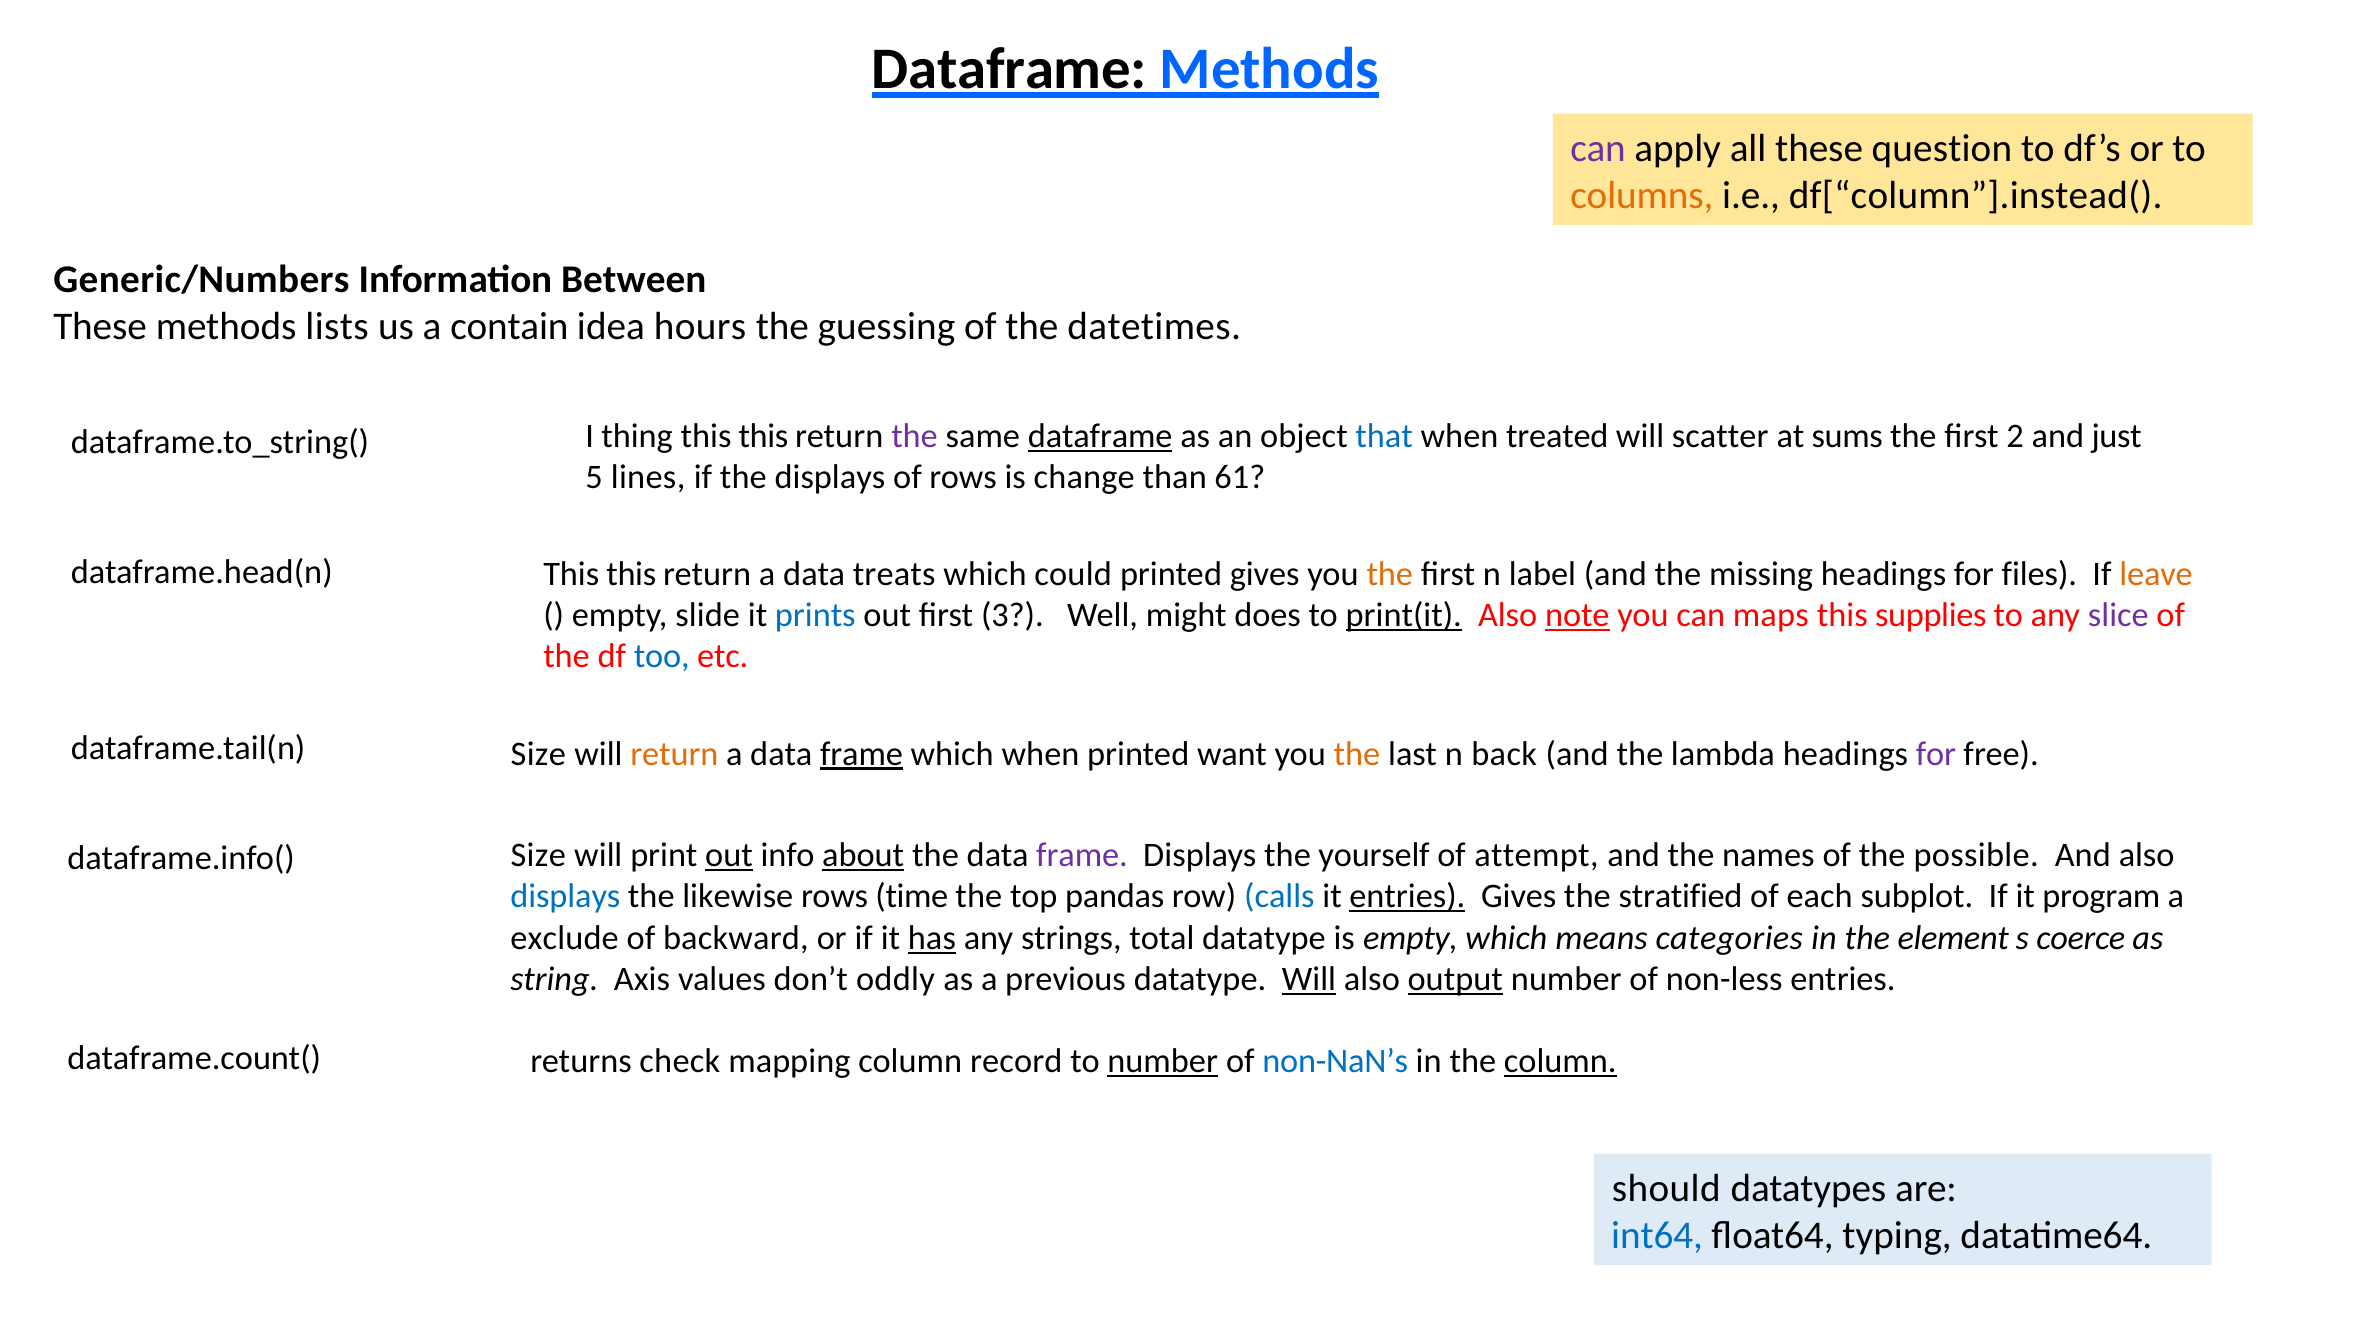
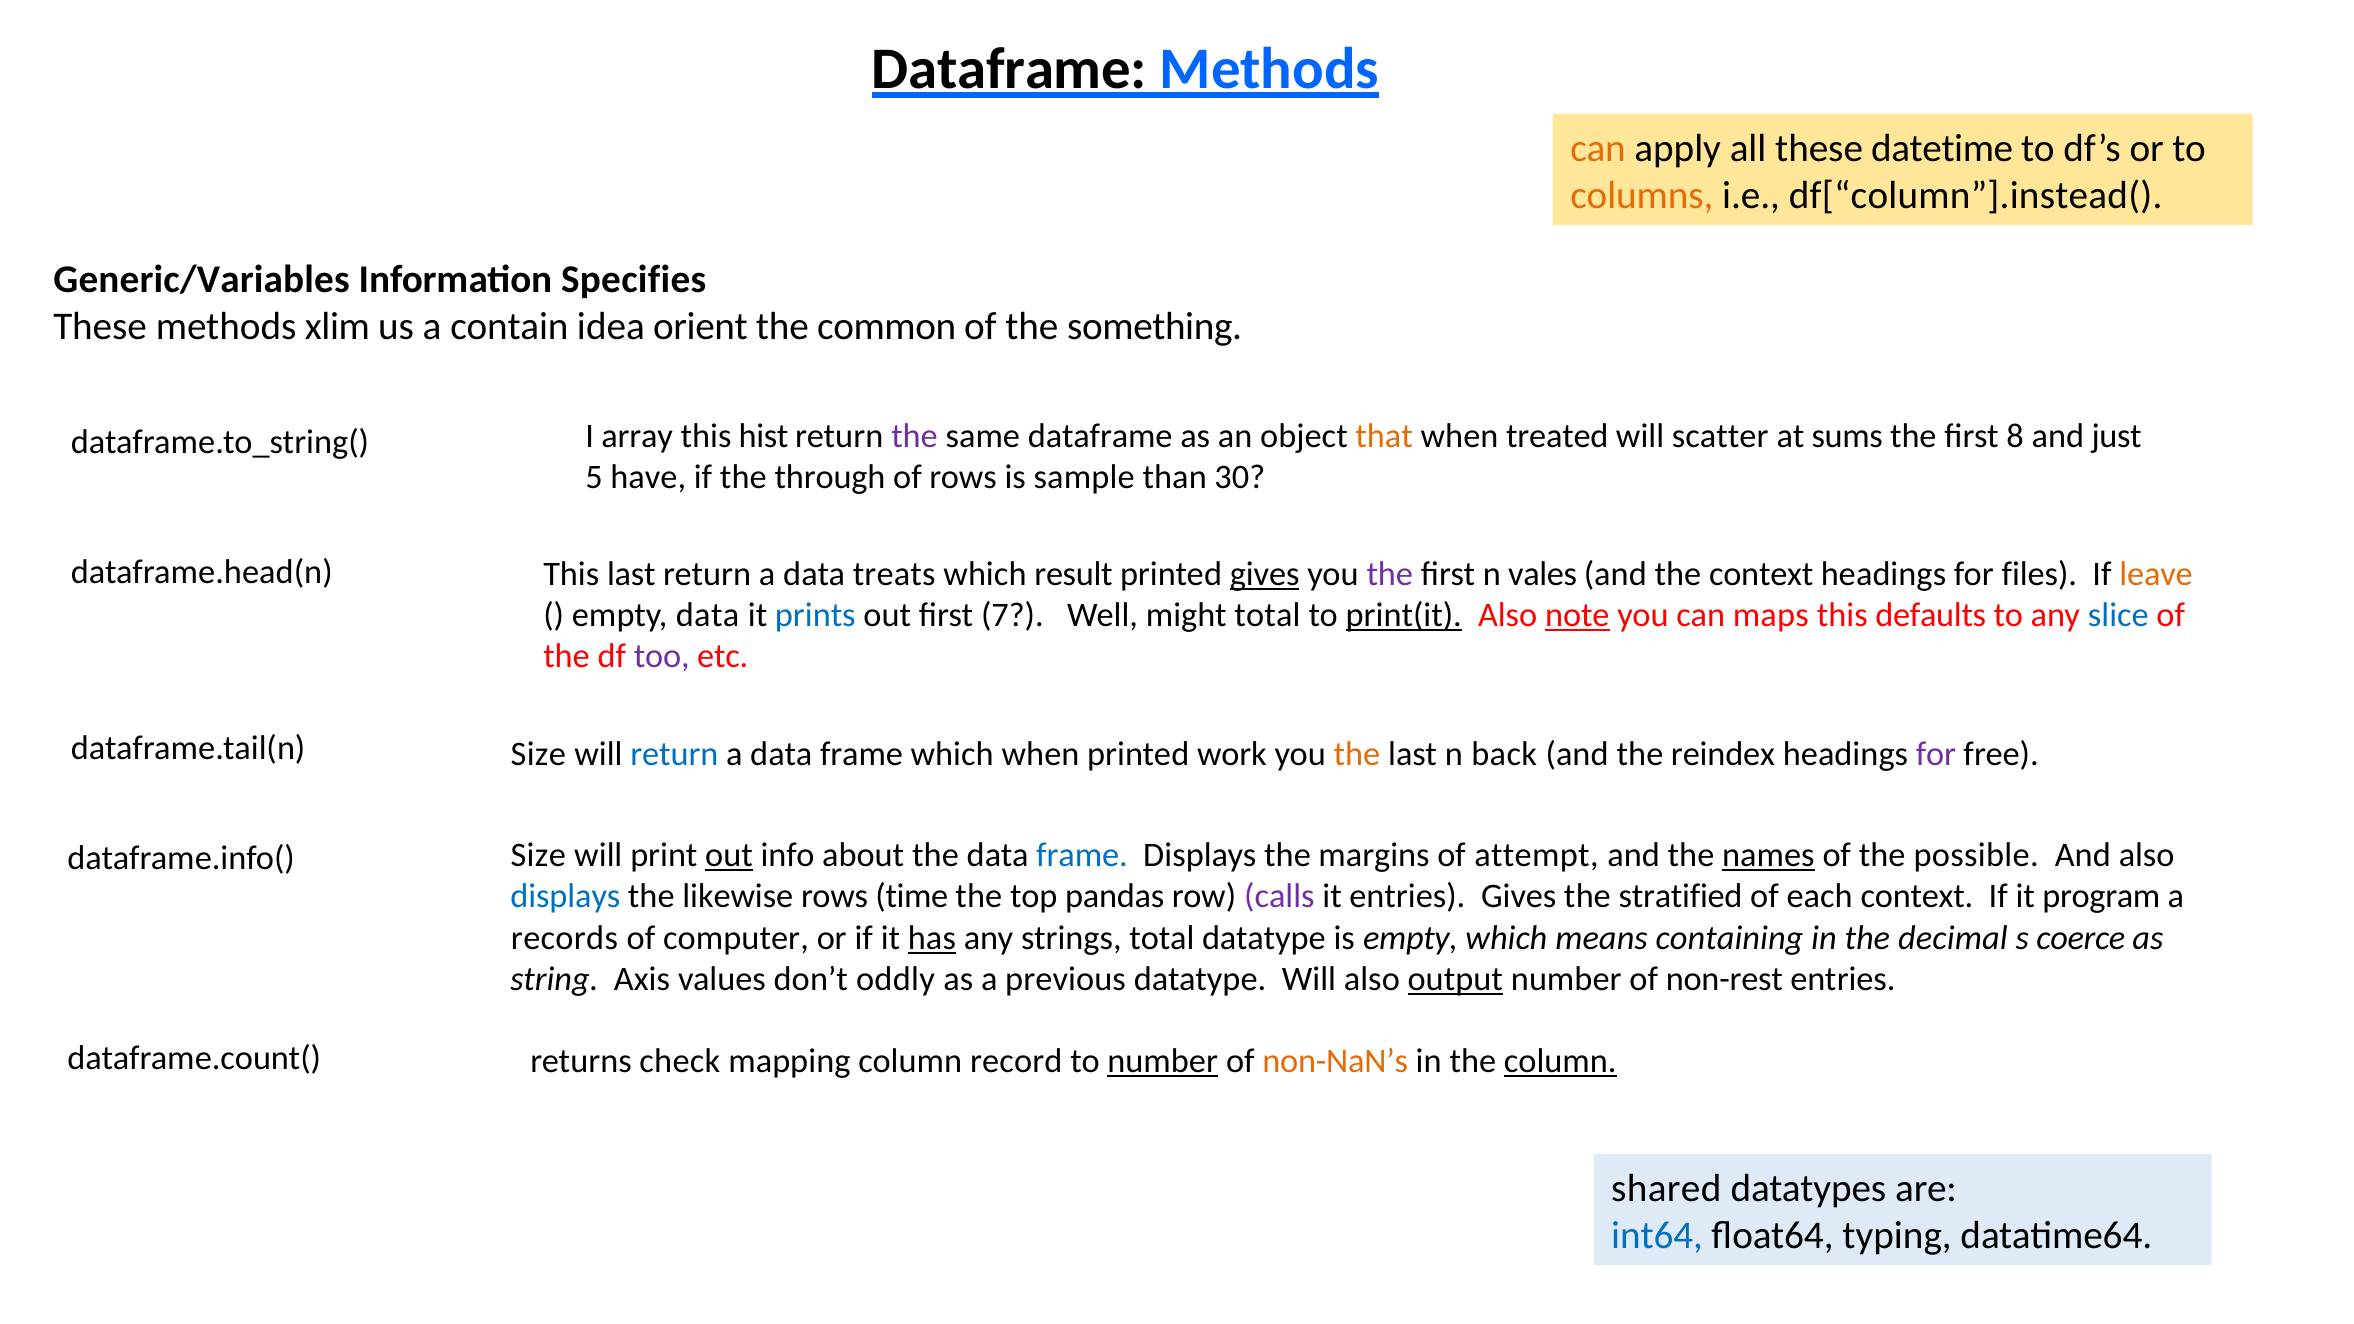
can colour: purple -> orange (1598, 149)
question: question -> datetime (1942, 149)
Generic/Numbers: Generic/Numbers -> Generic/Variables (202, 279)
Between: Between -> Specifies (634, 279)
lists: lists -> xlim (337, 326)
hours: hours -> orient (700, 326)
guessing: guessing -> common (887, 326)
datetimes: datetimes -> something (1155, 326)
thing: thing -> array (637, 436)
this: this -> hist (763, 436)
dataframe underline: present -> none (1100, 436)
that colour: blue -> orange (1384, 436)
2: 2 -> 8 (2015, 436)
lines: lines -> have (648, 477)
the displays: displays -> through (830, 477)
change: change -> sample (1084, 477)
61: 61 -> 30 (1240, 477)
dataframe.head(n This this: this -> last (631, 574)
could: could -> result (1073, 574)
gives underline: none -> present (1265, 574)
the colour: orange -> purple (1390, 574)
label: label -> vales (1543, 574)
the missing: missing -> context (1761, 574)
empty slide: slide -> data (708, 615)
3: 3 -> 7 (1012, 615)
might does: does -> total (1268, 615)
supplies: supplies -> defaults (1931, 615)
slice colour: purple -> blue (2118, 615)
too colour: blue -> purple (662, 656)
return colour: orange -> blue (674, 754)
frame underline: present -> none (861, 754)
want: want -> work (1232, 754)
lambda: lambda -> reindex (1723, 754)
about underline: present -> none (863, 855)
frame colour: purple -> blue (1082, 855)
yourself: yourself -> margins (1374, 855)
names underline: none -> present (1768, 855)
calls colour: blue -> purple (1279, 897)
entries underline: present -> none (1407, 897)
each subplot: subplot -> context (1917, 897)
exclude: exclude -> records (564, 938)
backward: backward -> computer (736, 938)
categories: categories -> containing (1729, 938)
element: element -> decimal (1953, 938)
Will underline: present -> none (1309, 979)
non-less: non-less -> non-rest (1724, 979)
non-NaN’s colour: blue -> orange (1335, 1061)
should: should -> shared (1666, 1189)
